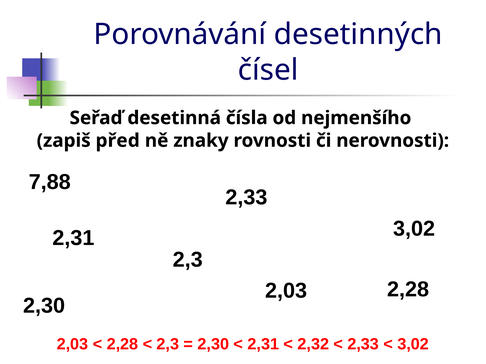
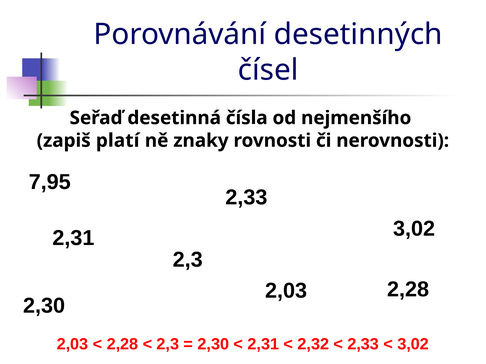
před: před -> platí (118, 141)
7,88: 7,88 -> 7,95 (50, 182)
